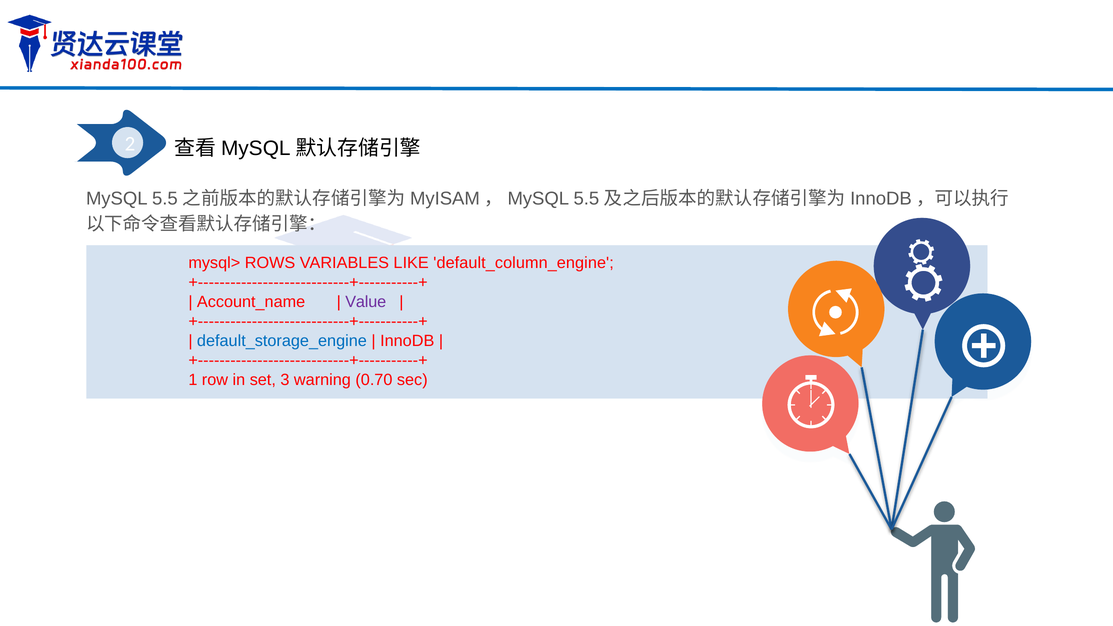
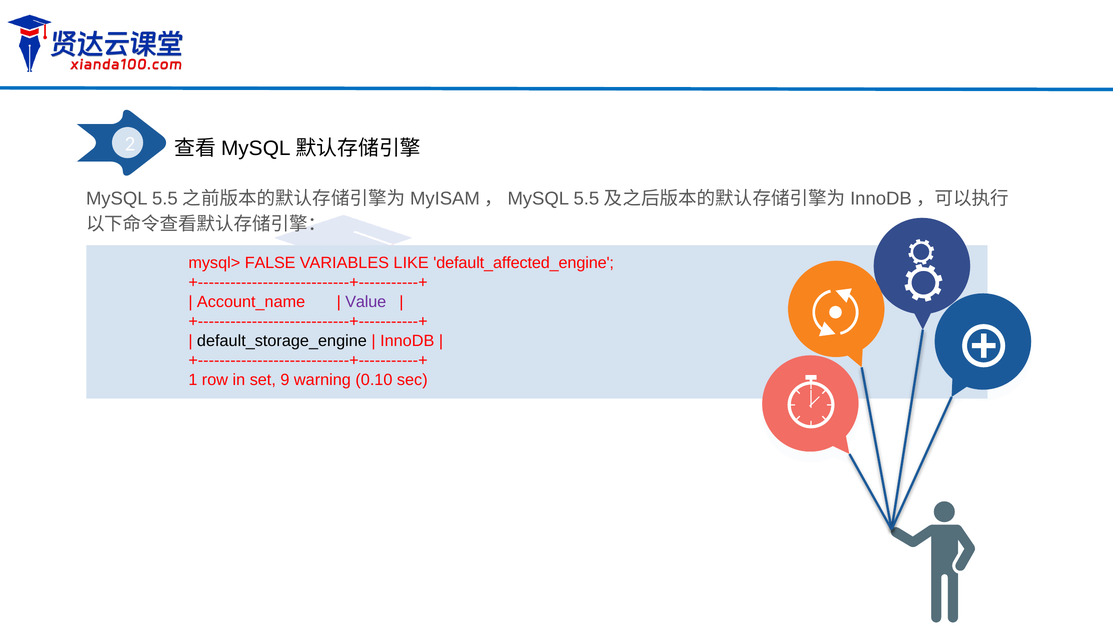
ROWS: ROWS -> FALSE (270, 263)
default_column_engine: default_column_engine -> default_affected_engine (524, 263)
default_storage_engine colour: blue -> black (282, 341)
3: 3 -> 9 (285, 380)
0.70: 0.70 -> 0.10 (374, 380)
